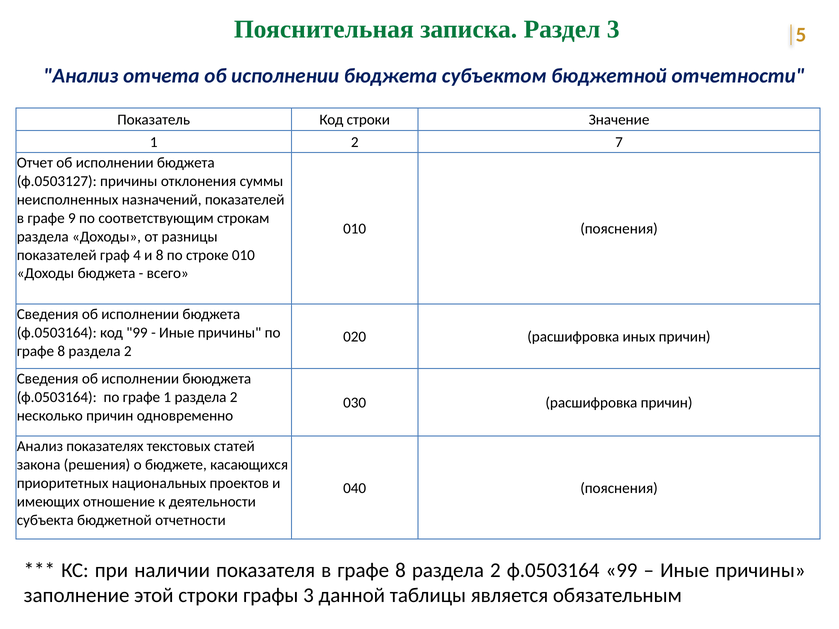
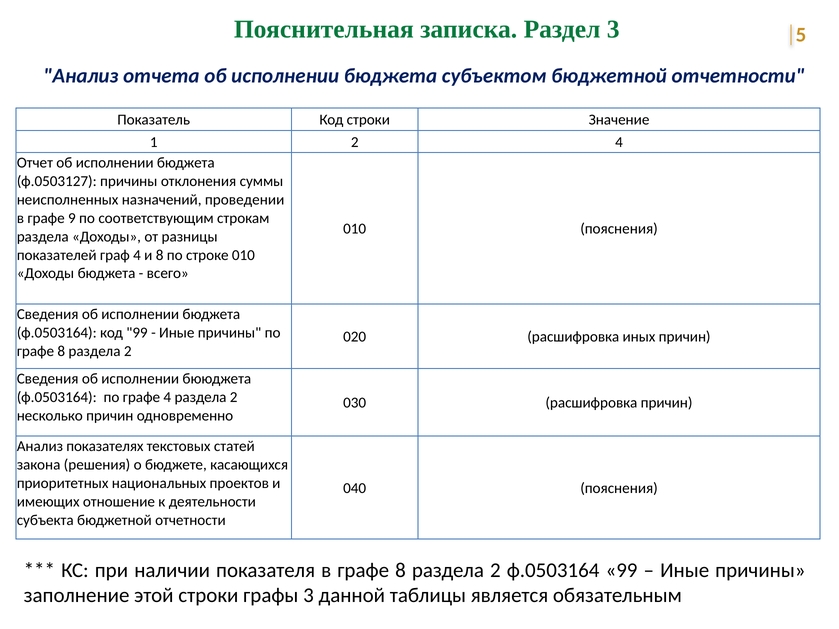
2 7: 7 -> 4 (619, 142)
назначений показателей: показателей -> проведении (245, 200)
графе 1: 1 -> 4 (167, 397)
